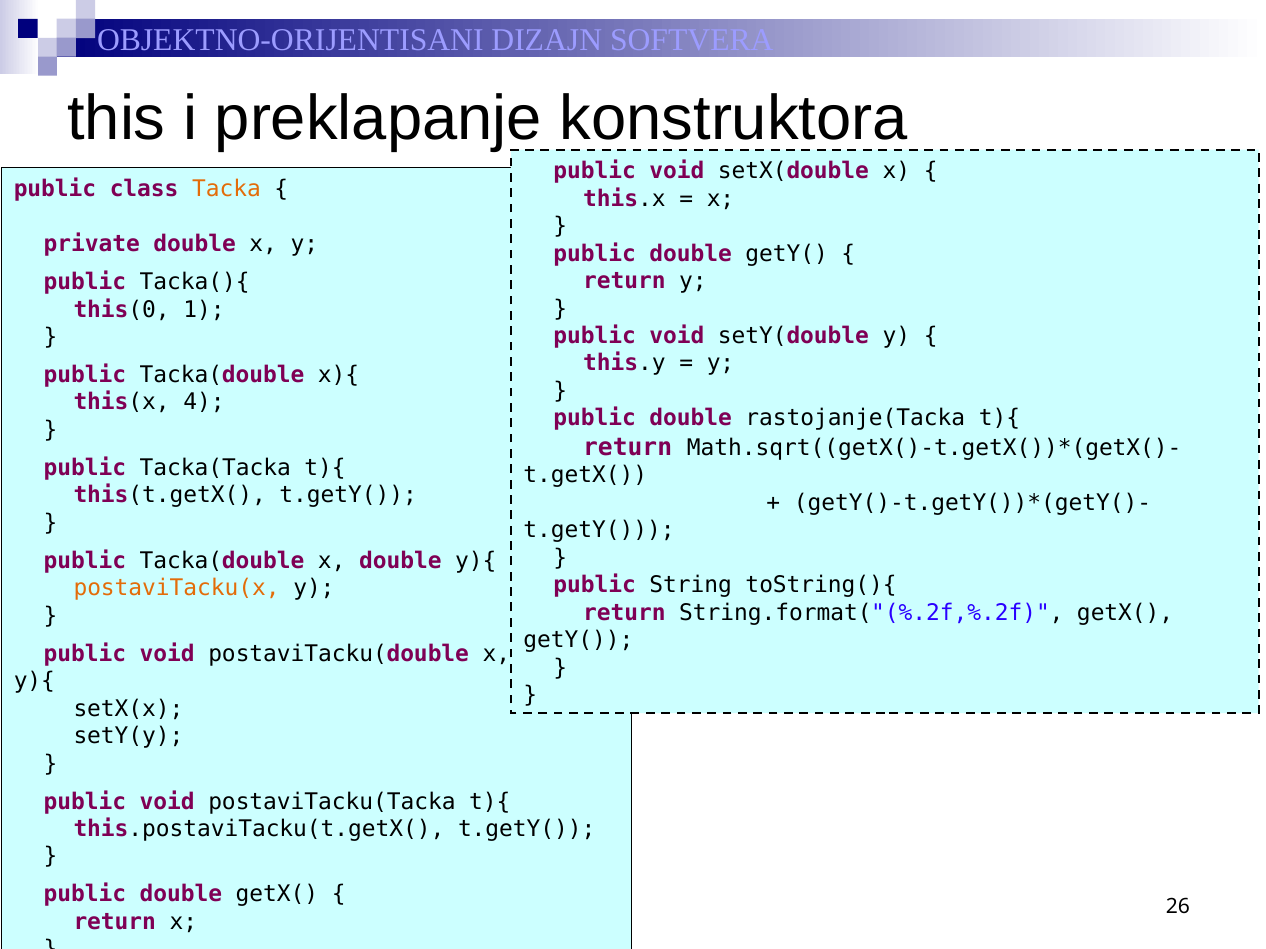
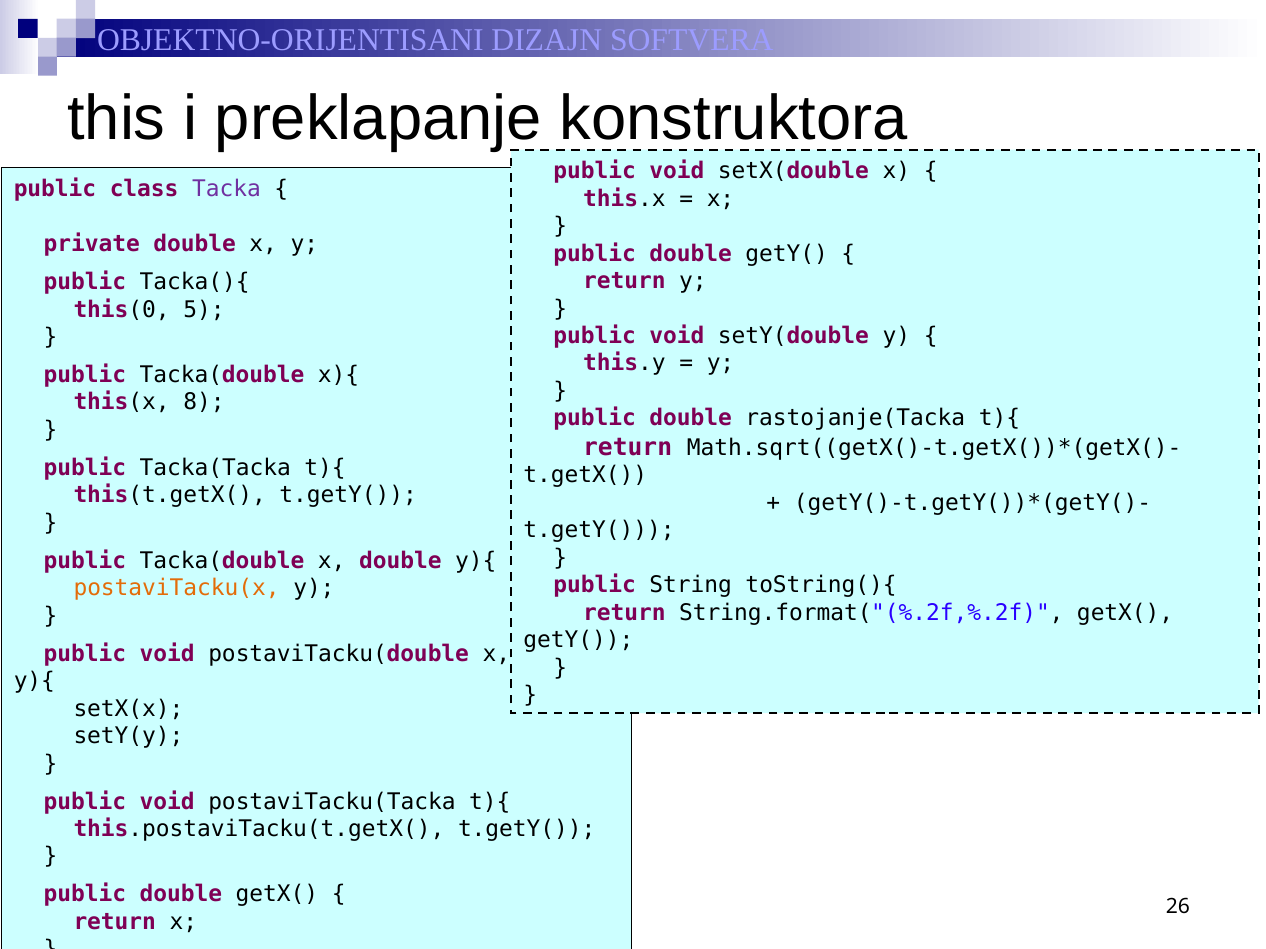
Tacka colour: orange -> purple (226, 189)
1: 1 -> 5 (204, 310)
4: 4 -> 8 (204, 403)
